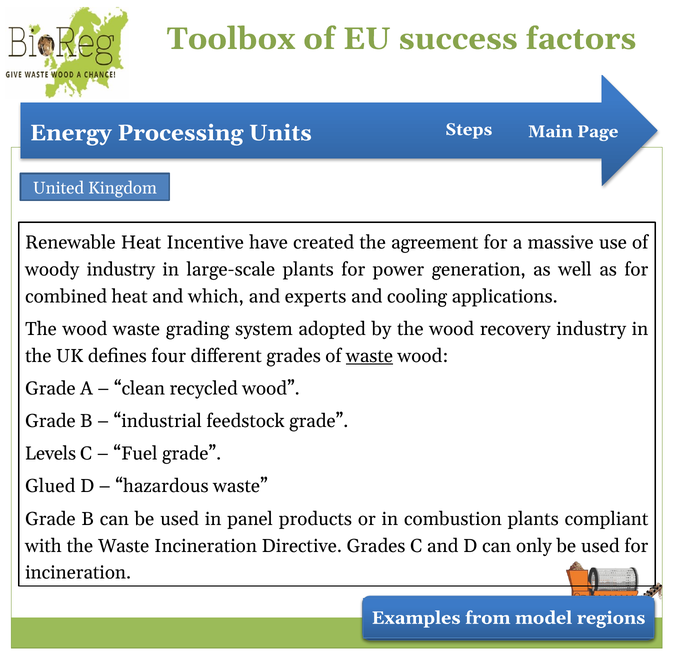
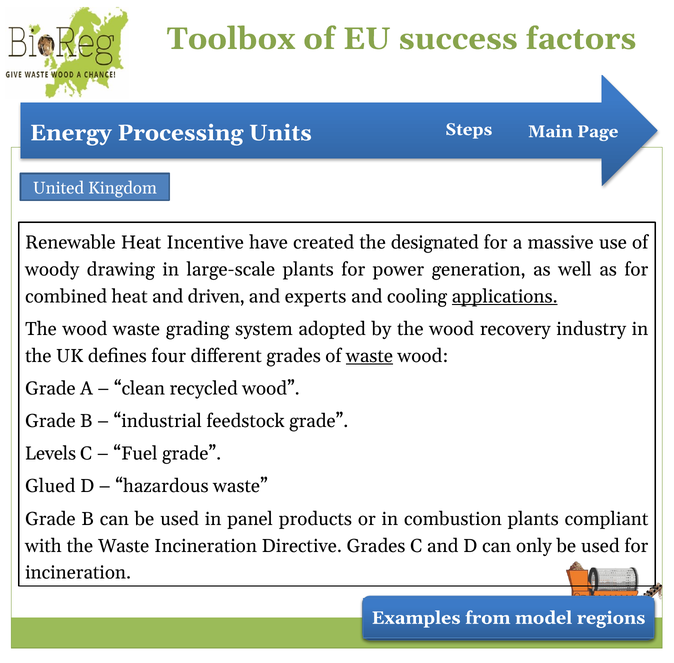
agreement: agreement -> designated (435, 243)
woody industry: industry -> drawing (121, 270)
which: which -> driven (216, 297)
applications underline: none -> present (505, 297)
